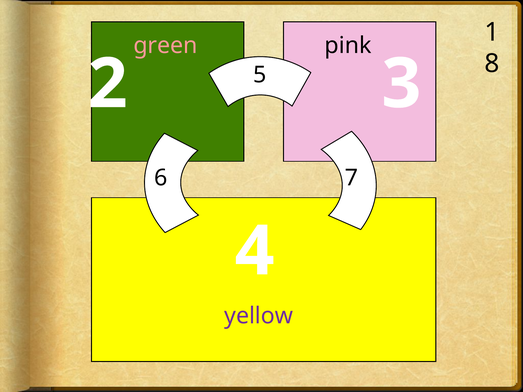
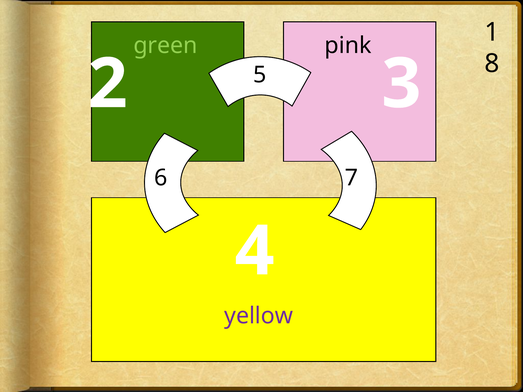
green colour: pink -> light green (165, 45)
